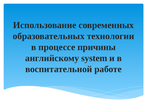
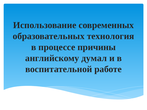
технологии: технологии -> технология (111, 36)
system: system -> думал (94, 58)
